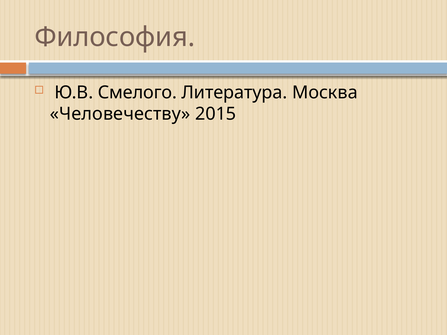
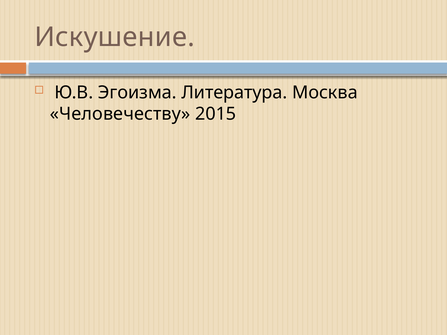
Философия: Философия -> Искушение (115, 37)
Смелого: Смелого -> Эгоизма (137, 92)
